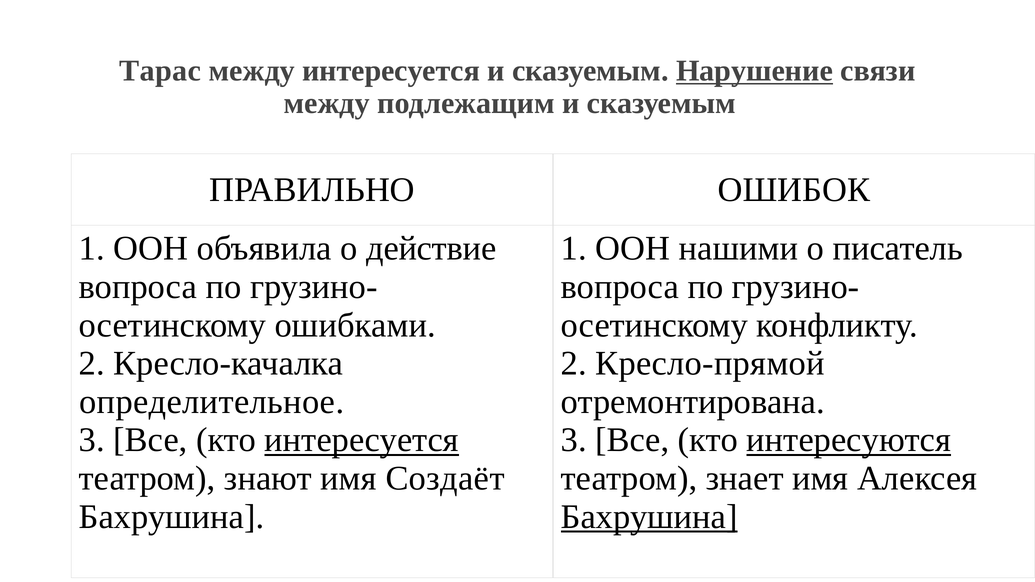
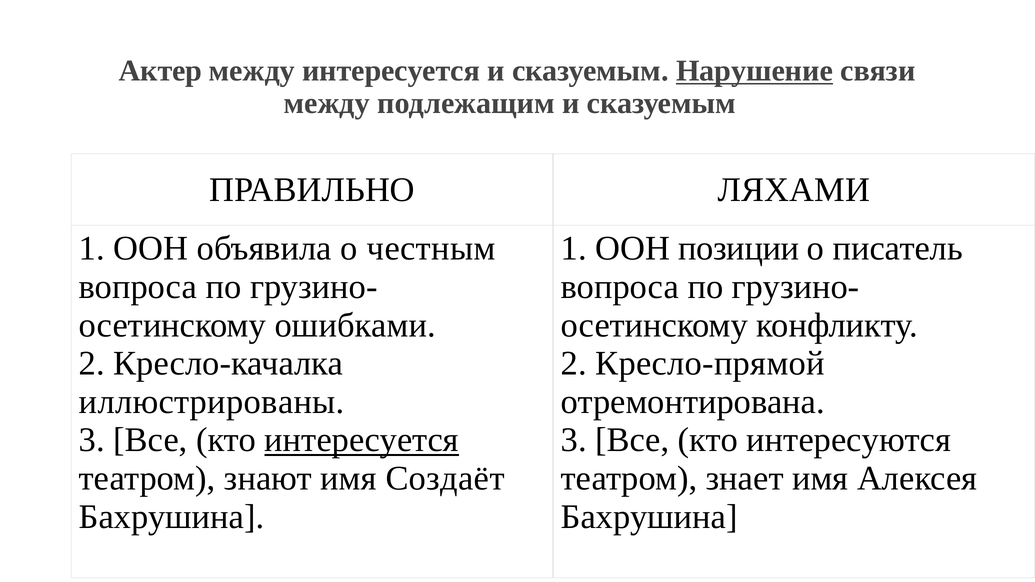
Тарас: Тарас -> Актер (160, 71)
ОШИБОК: ОШИБОК -> ЛЯХАМИ (794, 190)
действие: действие -> честным (431, 249)
нашими: нашими -> позиции (739, 249)
определительное: определительное -> иллюстрированы (212, 402)
интересуются underline: present -> none (849, 440)
Бахрушина underline: present -> none (649, 517)
